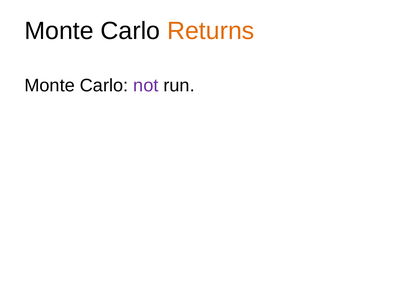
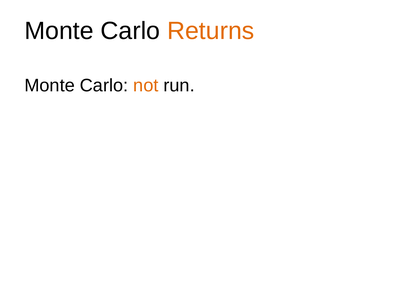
not colour: purple -> orange (146, 86)
